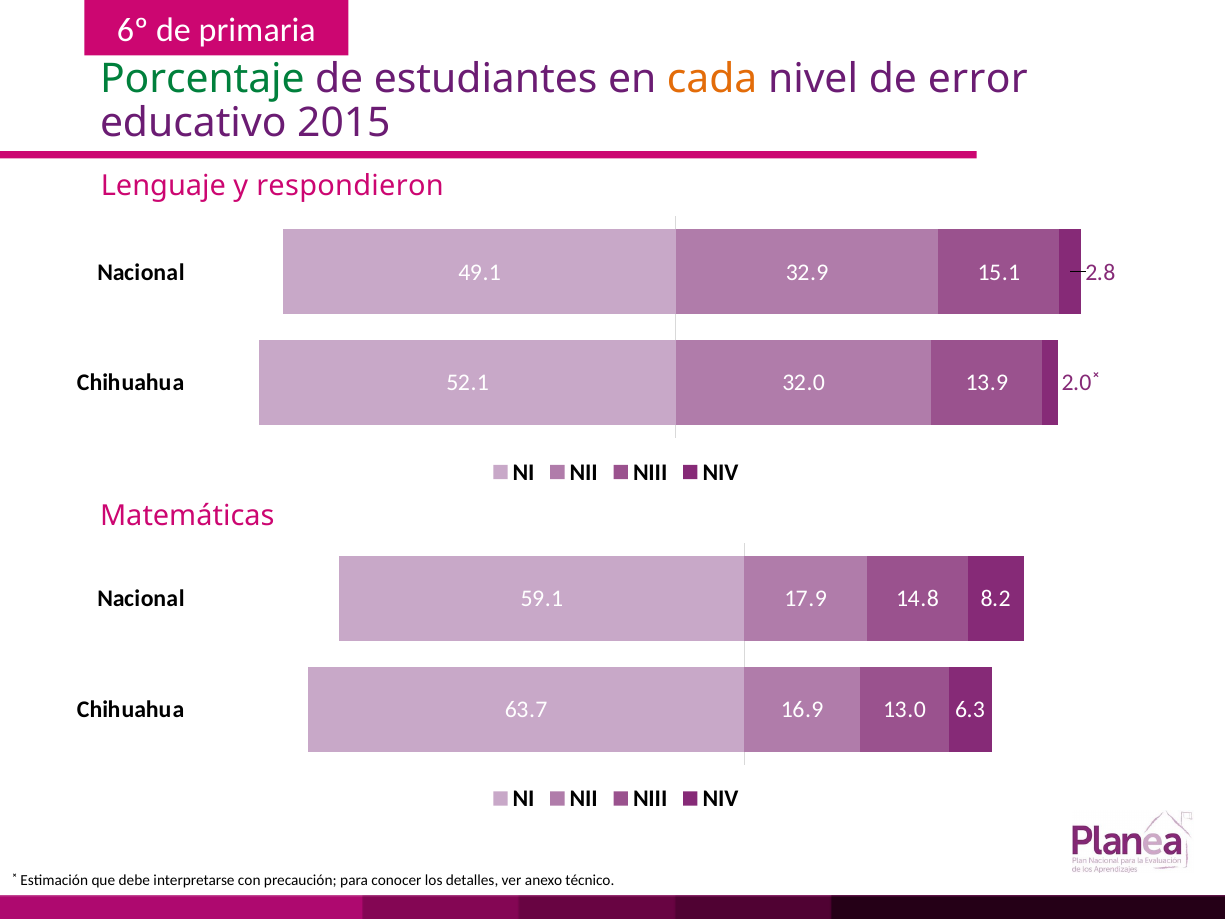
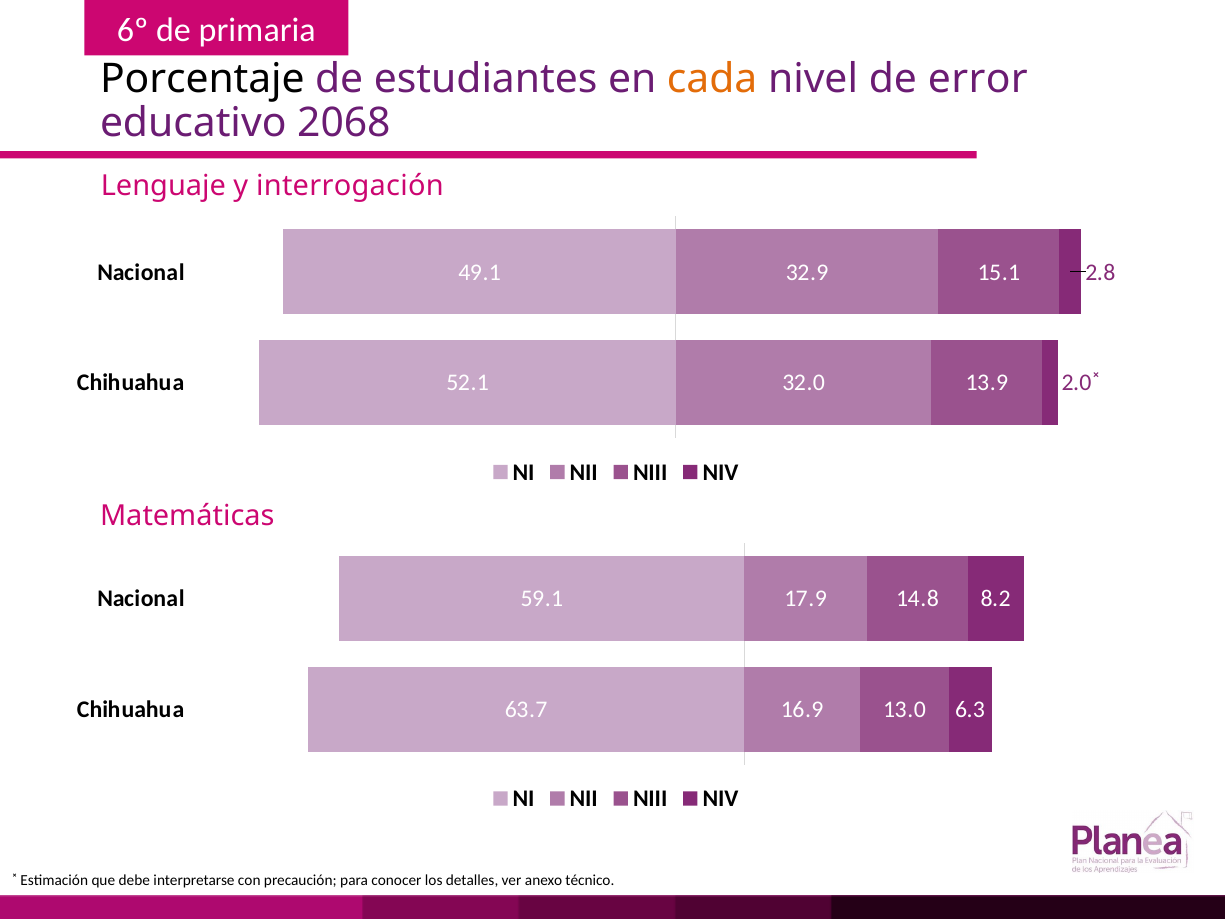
Porcentaje colour: green -> black (202, 79)
2015: 2015 -> 2068 (344, 123)
respondieron: respondieron -> interrogación (350, 186)
